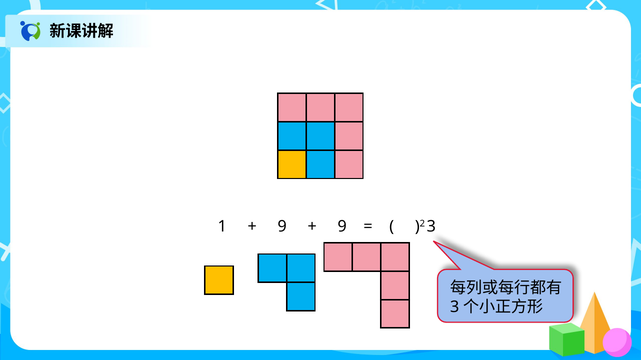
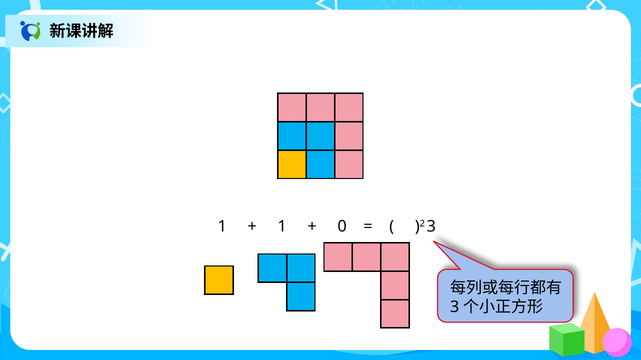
9: 9 -> 1 (282, 227)
9: 9 -> 0 (342, 227)
